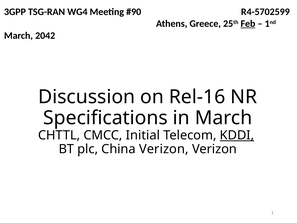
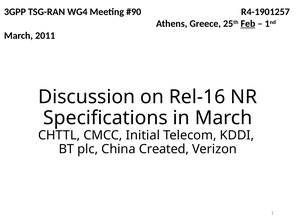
R4-5702599: R4-5702599 -> R4-1901257 (265, 12)
2042: 2042 -> 2011 (45, 36)
KDDI underline: present -> none (237, 135)
China Verizon: Verizon -> Created (164, 149)
